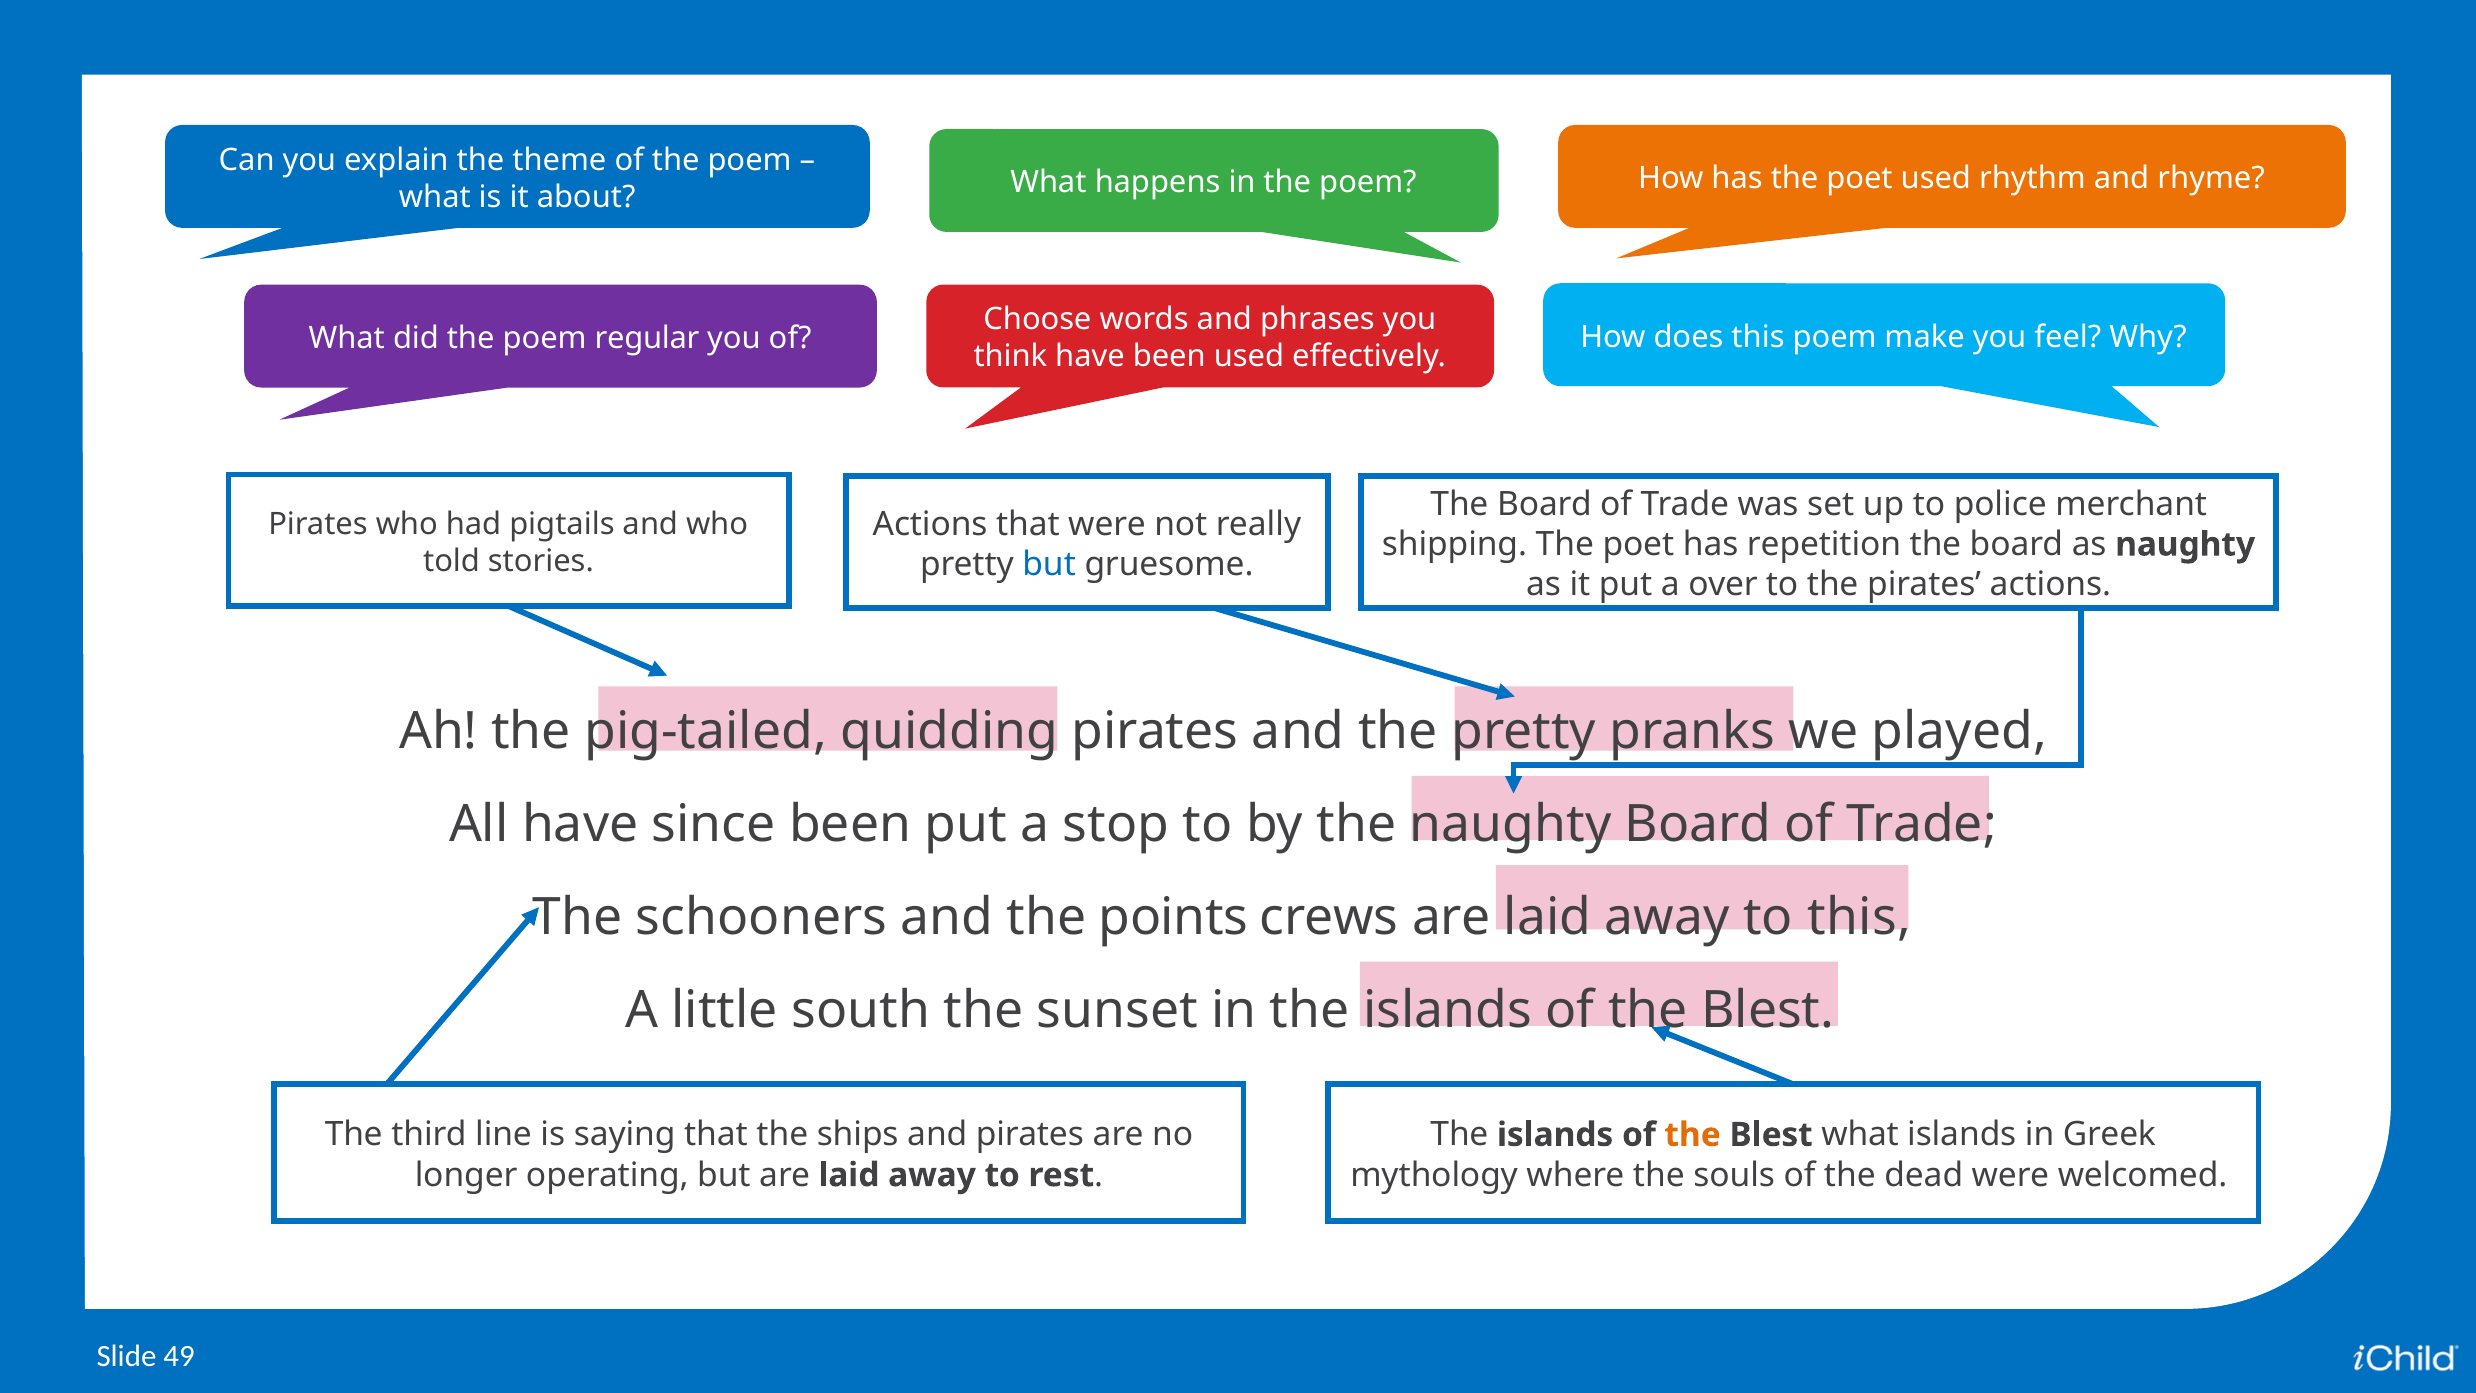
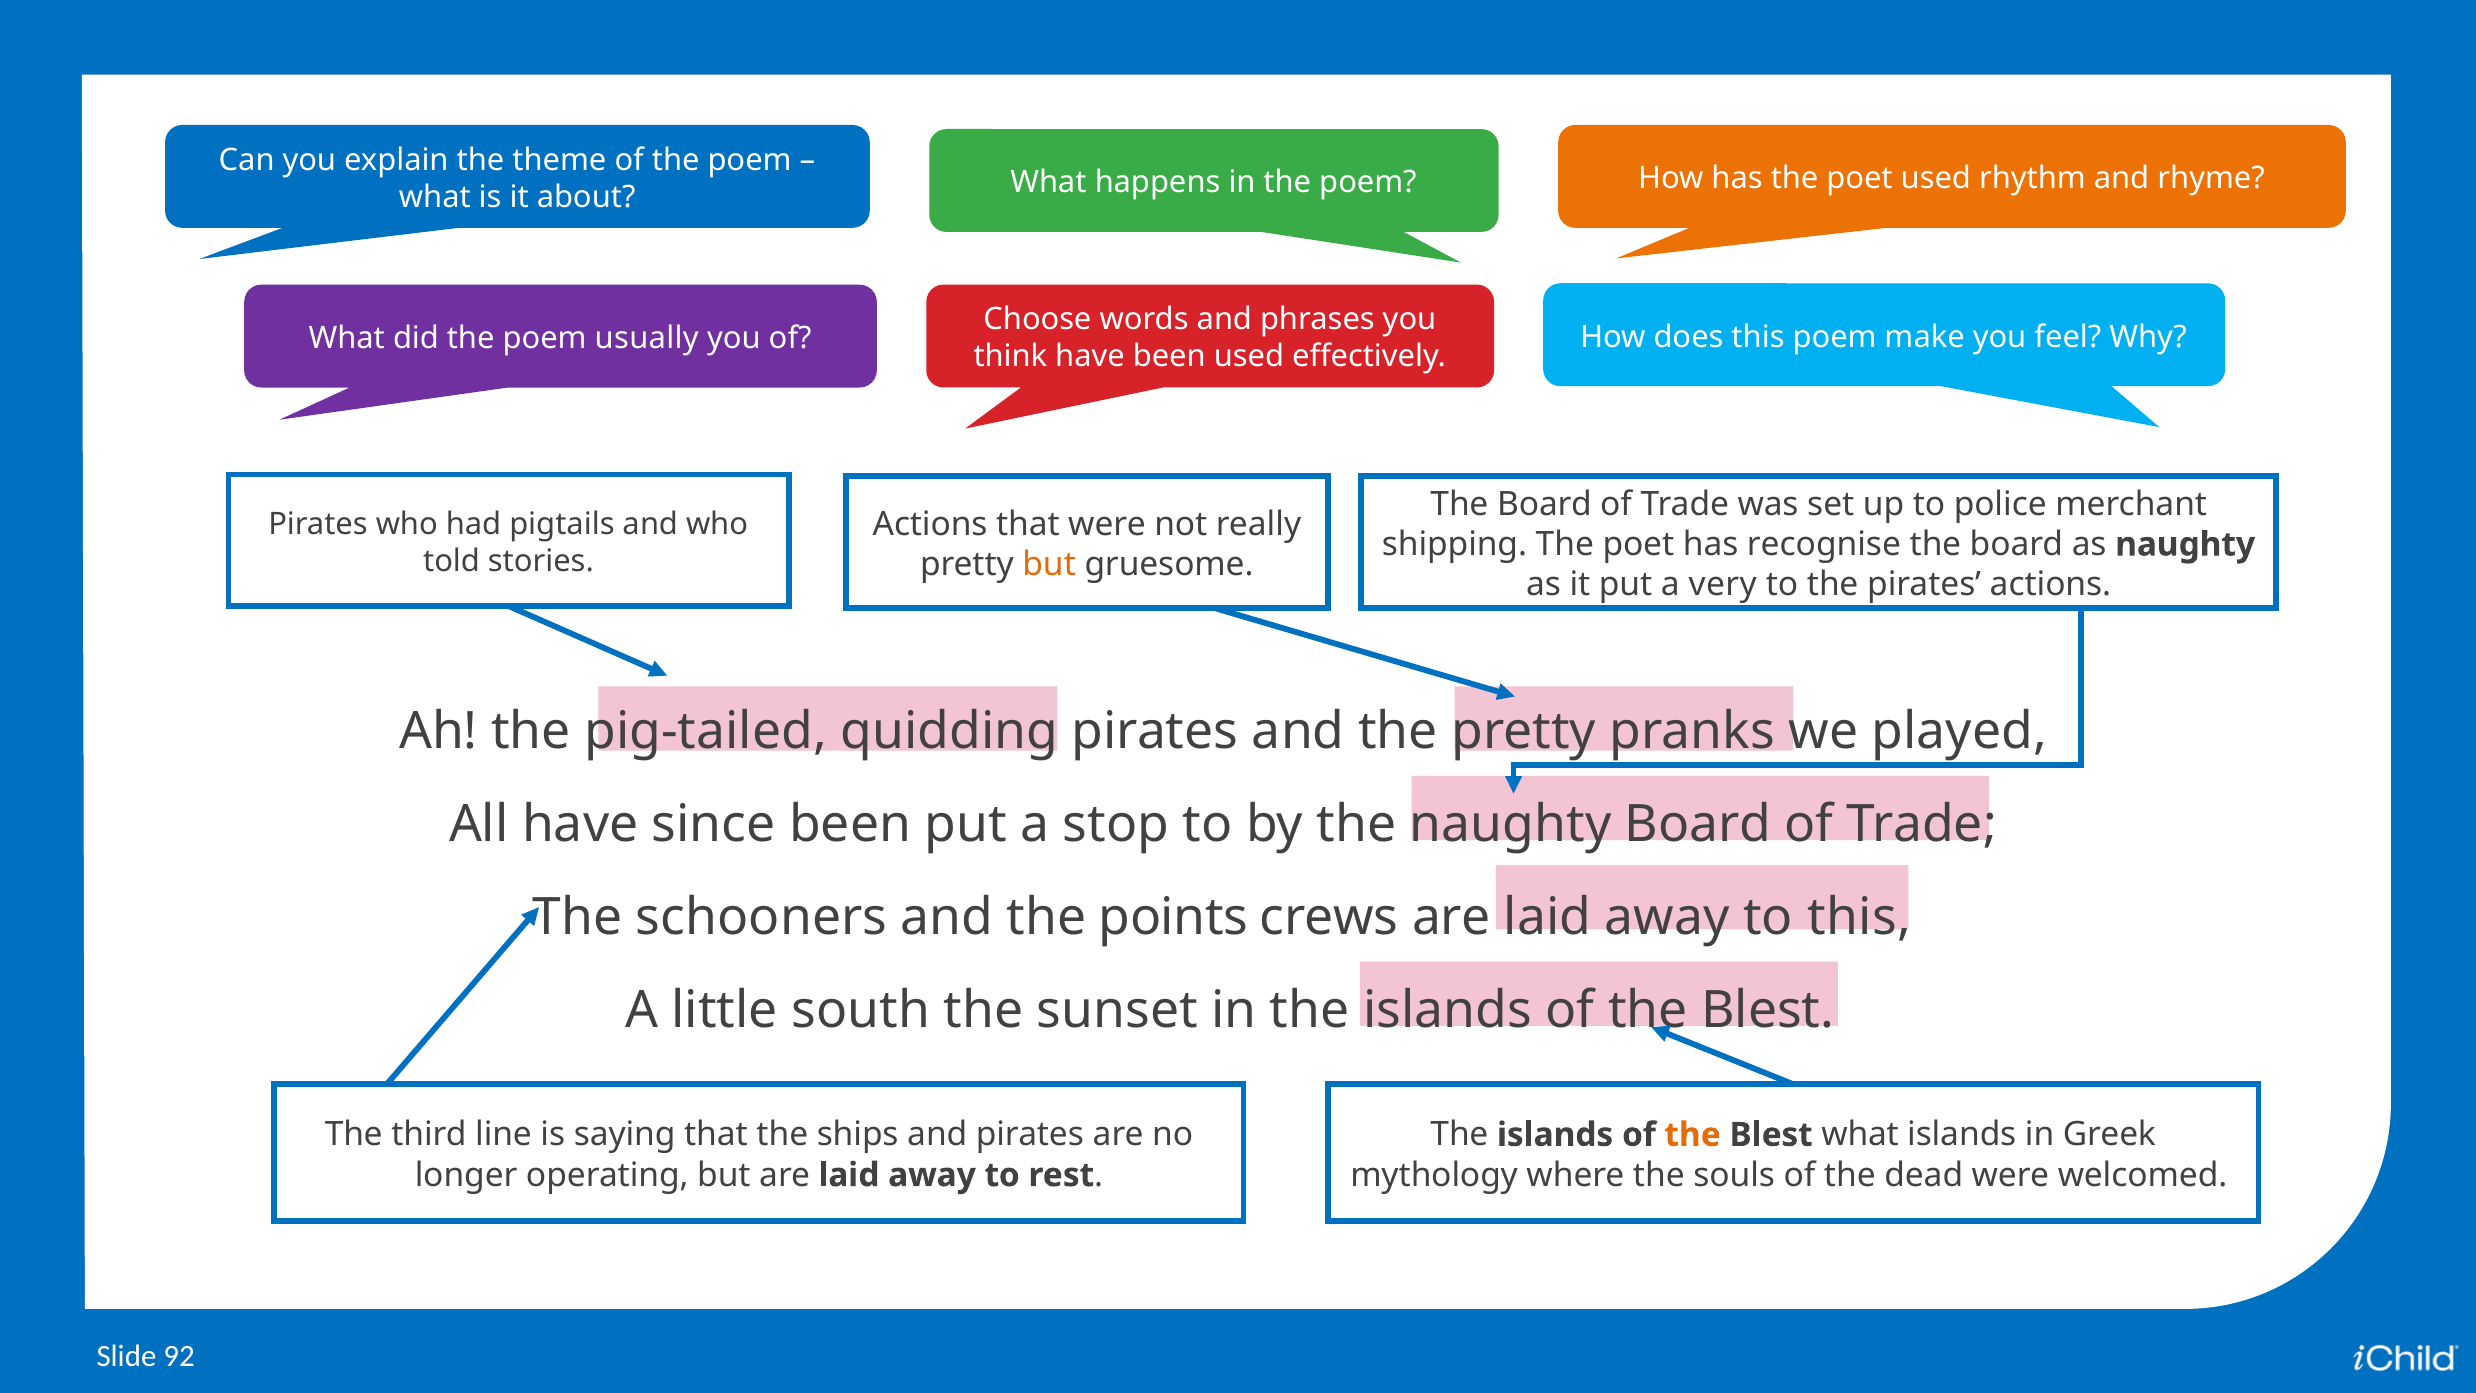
regular: regular -> usually (647, 338)
repetition: repetition -> recognise (1824, 544)
but colour: blue -> orange (1049, 564)
over: over -> very (1723, 585)
49: 49 -> 92 (179, 1356)
